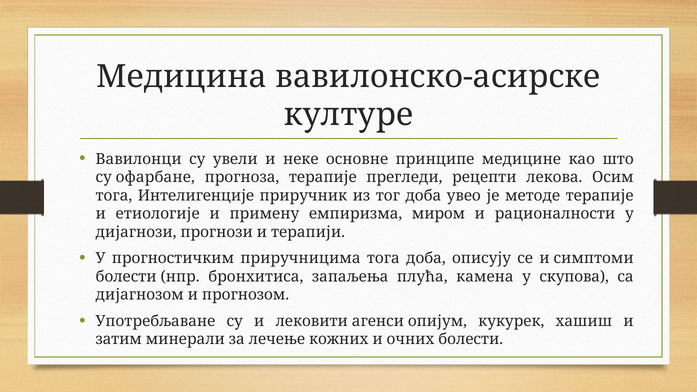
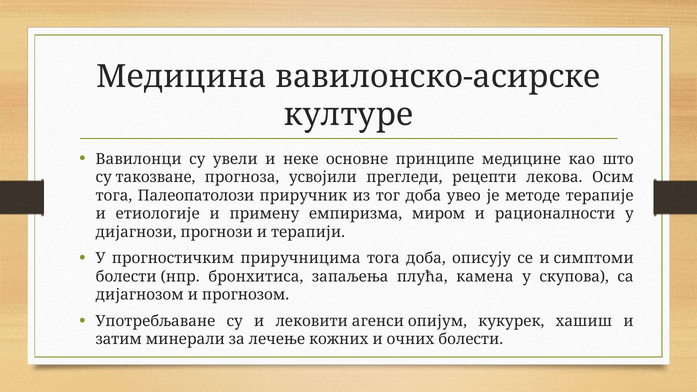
офарбане: офарбане -> такозване (155, 177)
прогноза терапије: терапије -> усвојили (323, 177)
Интелигенције: Интелигенције -> Палеопатолози (196, 196)
